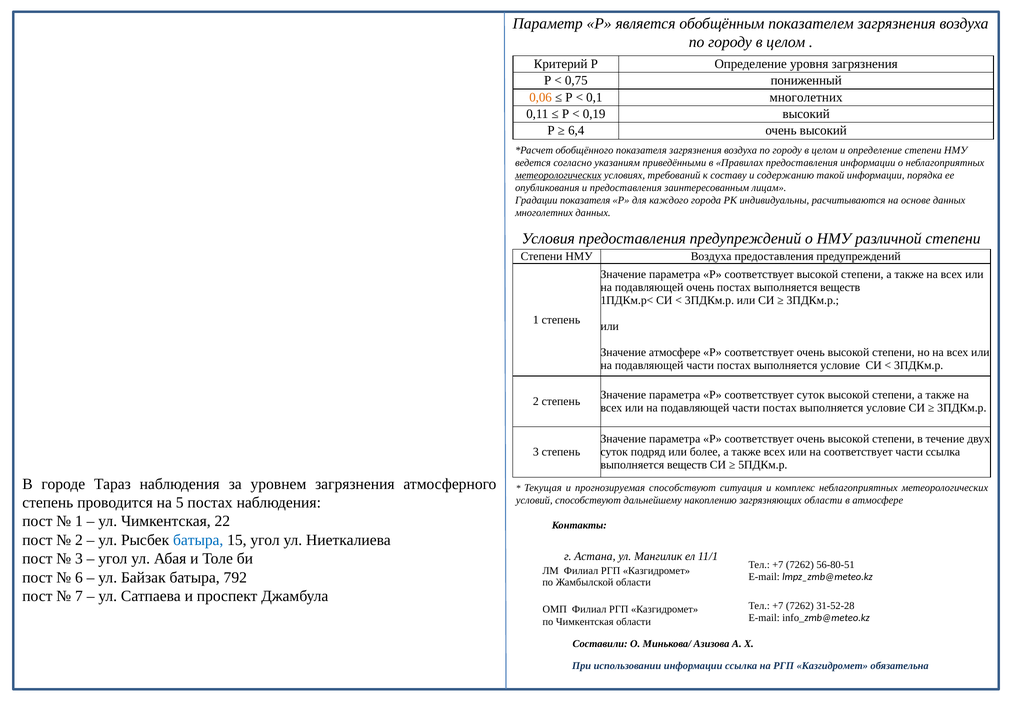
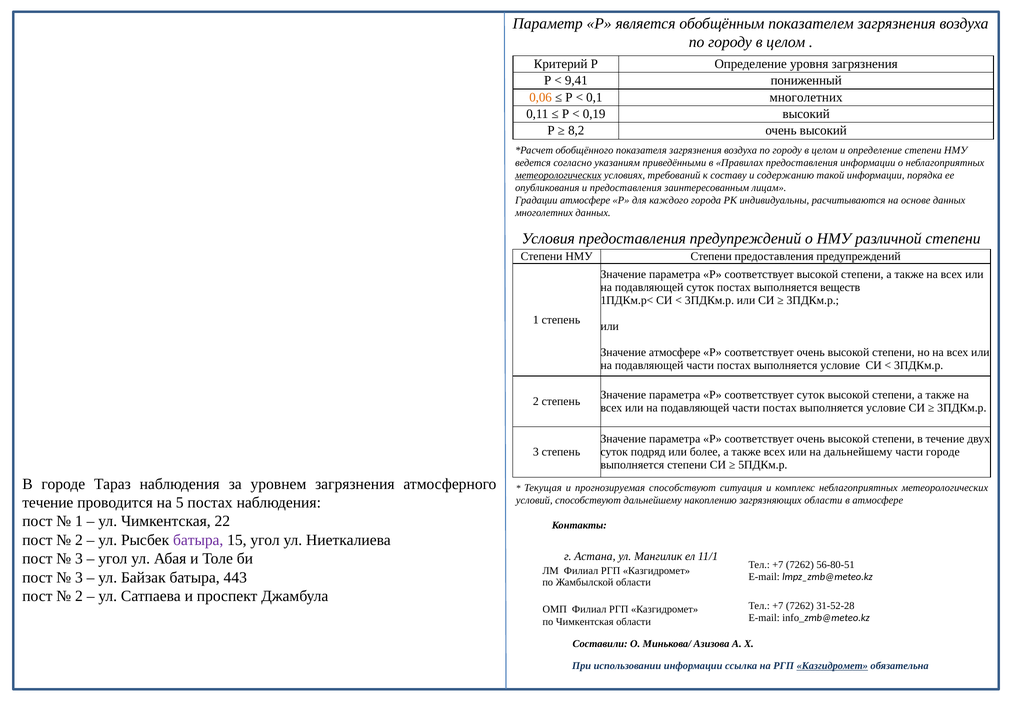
0,75: 0,75 -> 9,41 (576, 80)
6,4: 6,4 -> 8,2 (576, 131)
Градации показателя: показателя -> атмосфере (585, 200)
НМУ Воздуха: Воздуха -> Степени (711, 256)
подавляющей очень: очень -> суток (700, 287)
на соответствует: соответствует -> дальнейшему (858, 452)
части ссылка: ссылка -> городе (943, 452)
веществ: веществ -> степени (687, 465)
степень: степень -> течение (48, 502)
батыра colour: blue -> purple (198, 540)
6: 6 -> 3 (79, 577)
792: 792 -> 443 (235, 577)
7: 7 -> 2 (79, 596)
Казгидромет underline: none -> present (832, 665)
